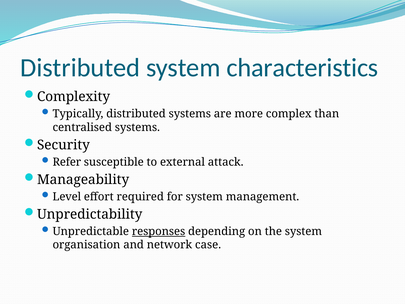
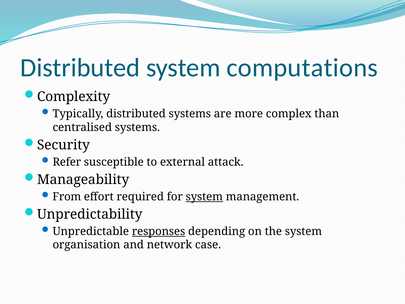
characteristics: characteristics -> computations (302, 68)
Level: Level -> From (67, 197)
system underline: none -> present (204, 197)
